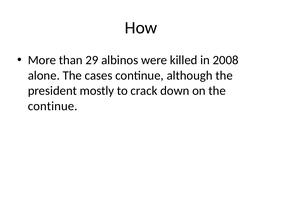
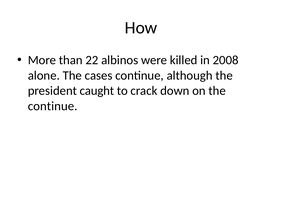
29: 29 -> 22 (92, 60)
mostly: mostly -> caught (97, 91)
